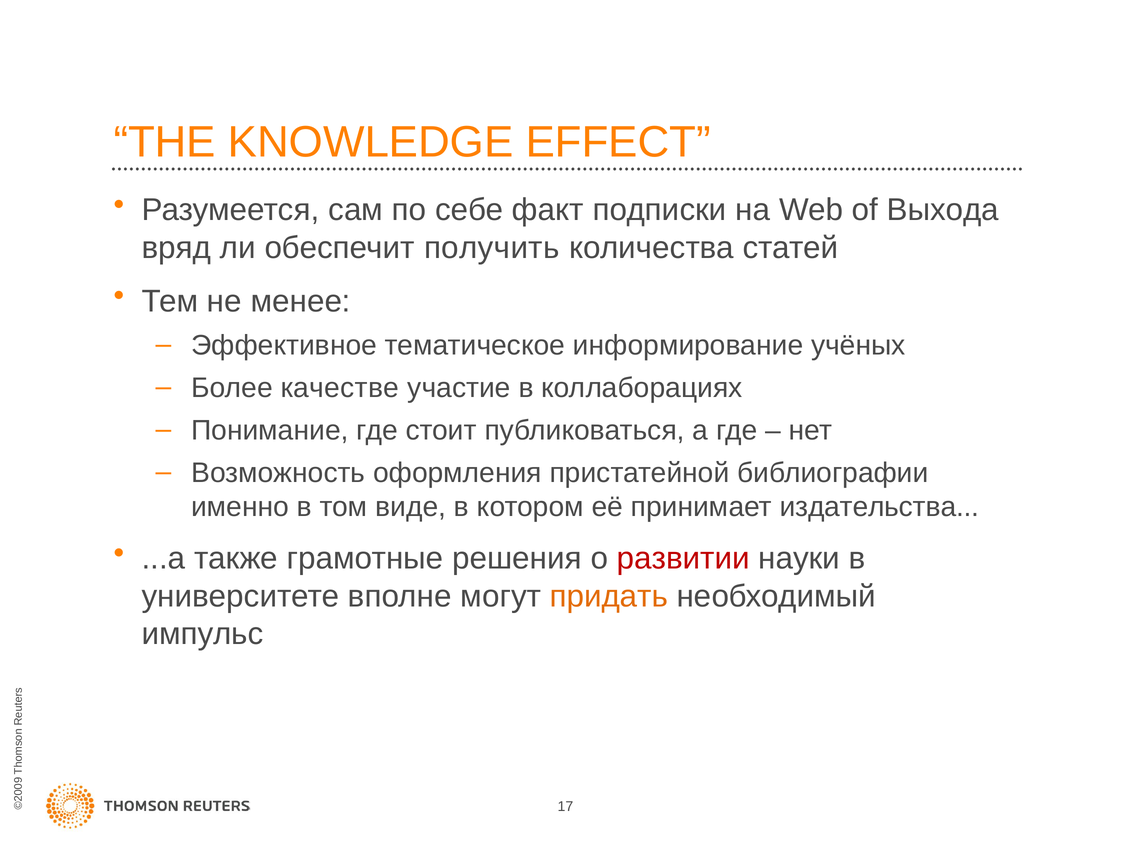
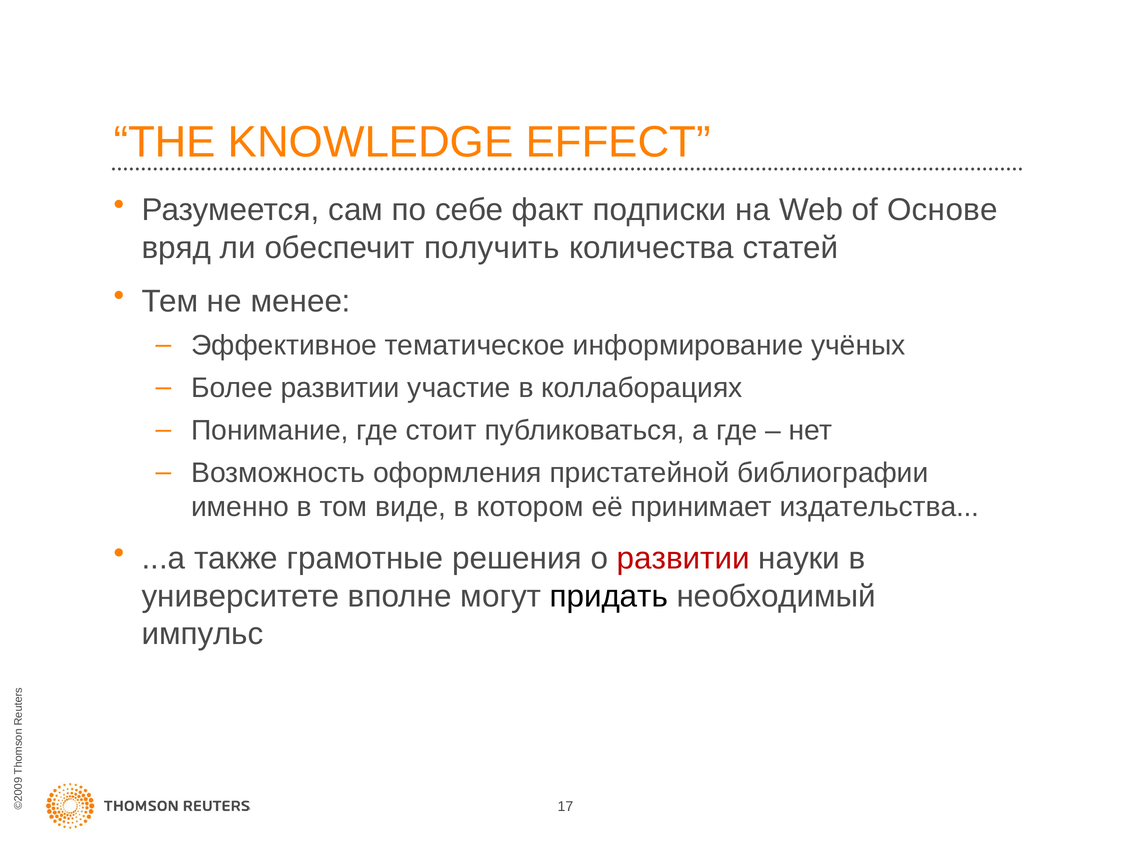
Выхода: Выхода -> Основе (943, 210)
Более качестве: качестве -> развитии (340, 387)
придать colour: orange -> black (609, 596)
